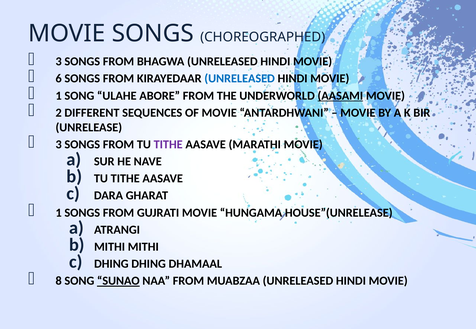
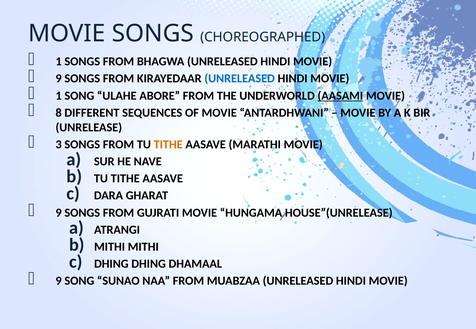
3: 3 -> 1 (59, 62)
6: 6 -> 9 (59, 79)
2: 2 -> 8 (59, 113)
TITHE colour: purple -> orange (168, 145)
1: 1 -> 9 (59, 213)
8: 8 -> 9 (59, 281)
SUNAO underline: present -> none (118, 281)
